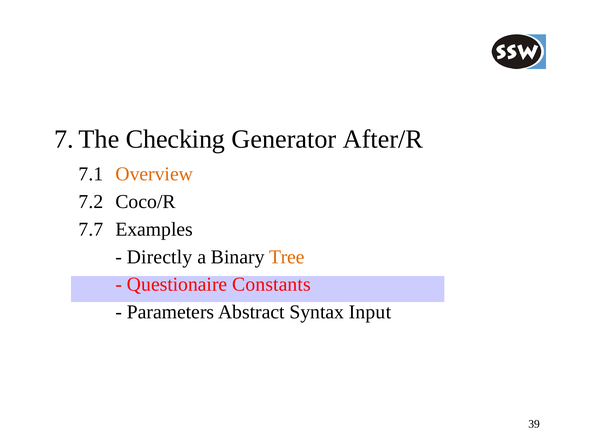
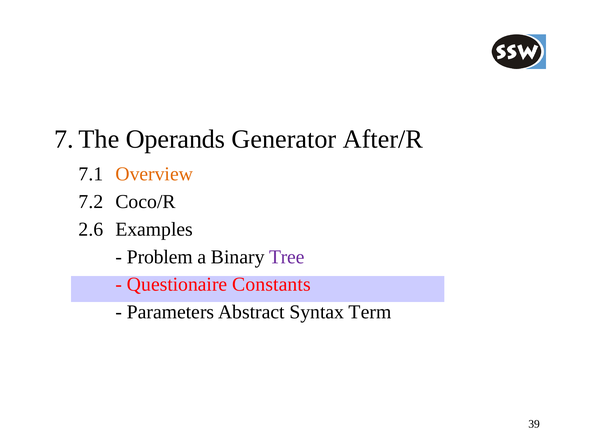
Checking: Checking -> Operands (175, 139)
7.7: 7.7 -> 2.6 (91, 229)
Directly: Directly -> Problem (160, 257)
Tree colour: orange -> purple (287, 257)
Input: Input -> Term (370, 312)
